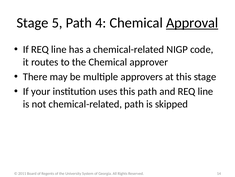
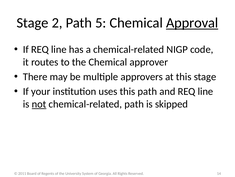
5: 5 -> 2 (57, 23)
4: 4 -> 5 (101, 23)
not underline: none -> present (39, 104)
